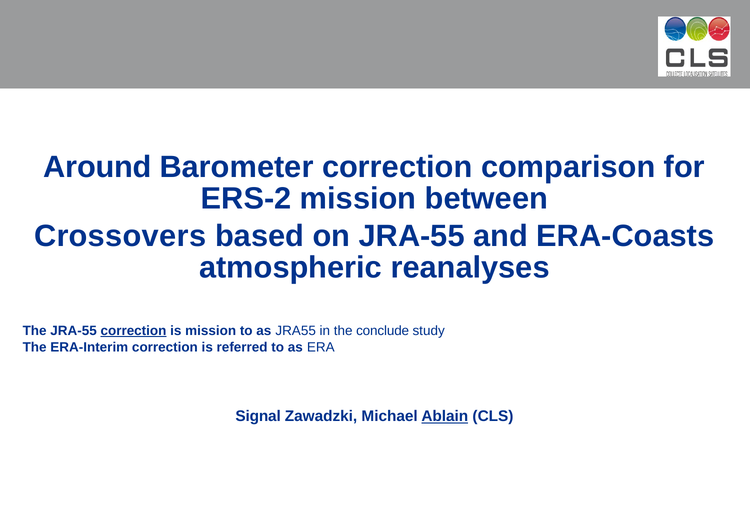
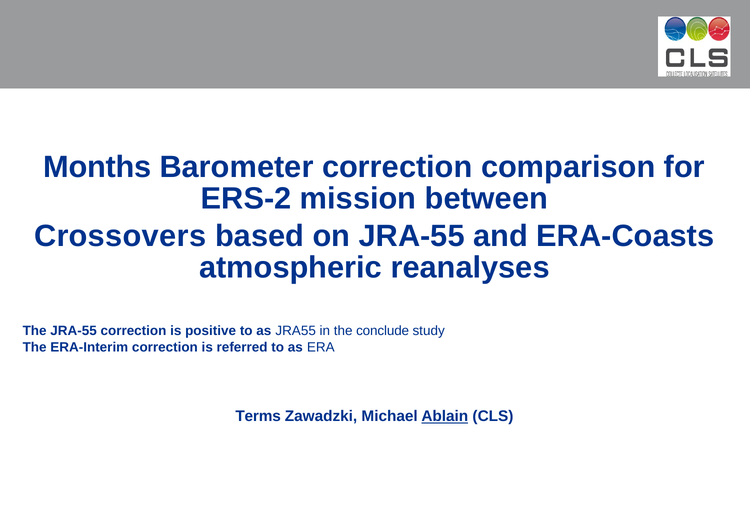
Around: Around -> Months (97, 167)
correction underline: present -> none (133, 331)
is mission: mission -> positive (211, 331)
Signal: Signal -> Terms (258, 417)
